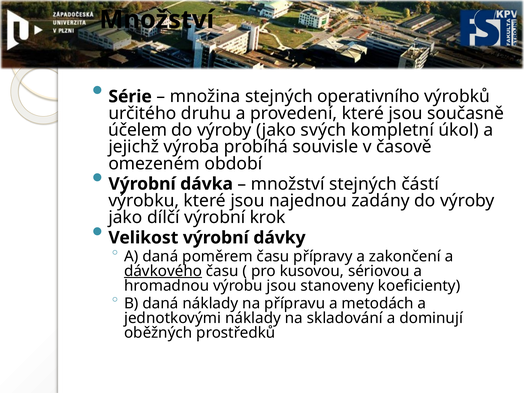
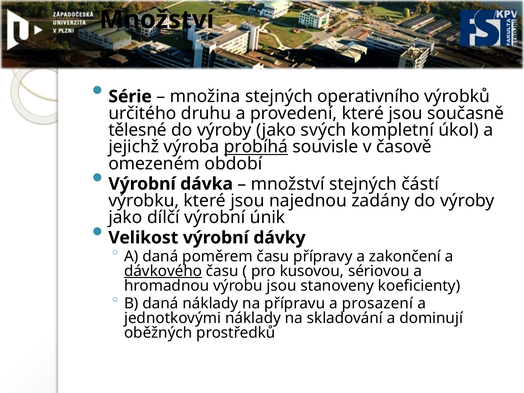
účelem: účelem -> tělesné (138, 130)
probíhá underline: none -> present (256, 147)
krok: krok -> únik (268, 217)
metodách: metodách -> prosazení (378, 303)
